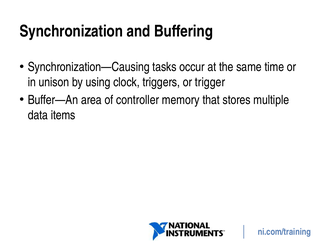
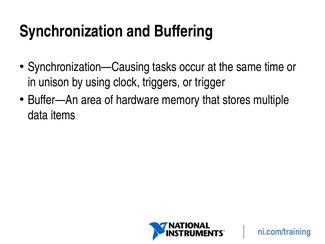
controller: controller -> hardware (138, 100)
